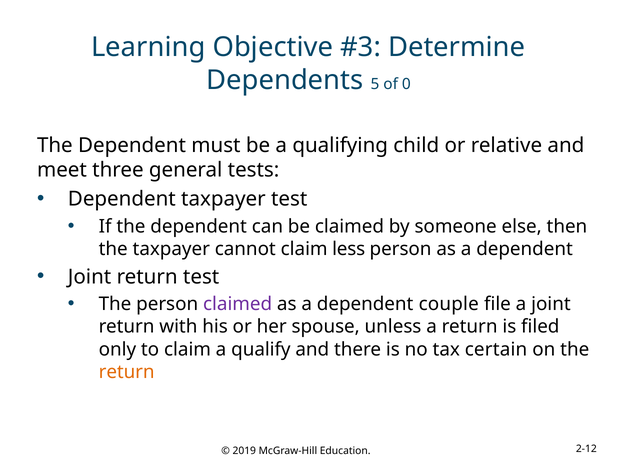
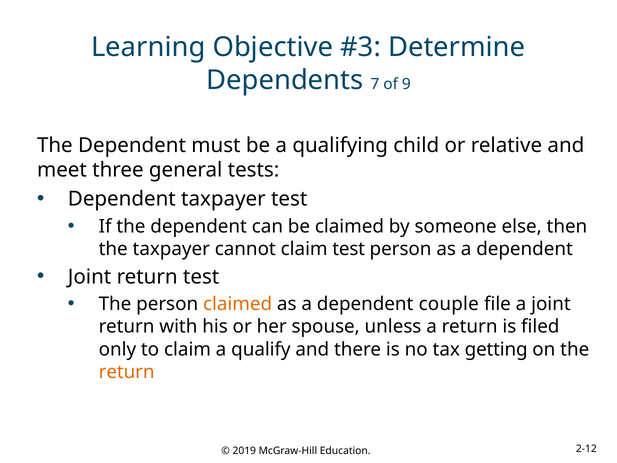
5: 5 -> 7 (375, 84)
0: 0 -> 9 (406, 84)
claim less: less -> test (349, 249)
claimed colour: purple -> orange (238, 304)
certain: certain -> getting (496, 349)
